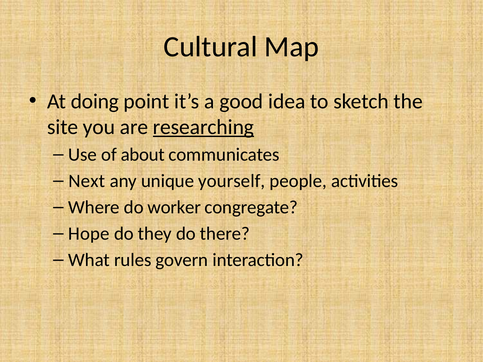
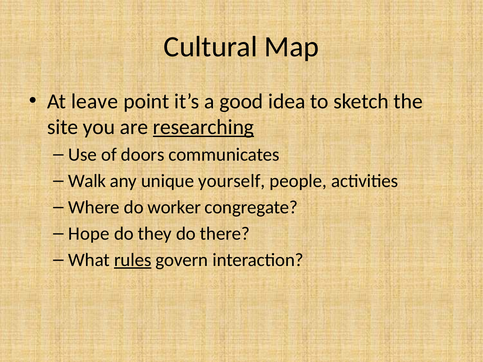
doing: doing -> leave (95, 101)
about: about -> doors (143, 155)
Next: Next -> Walk (87, 181)
rules underline: none -> present (133, 260)
